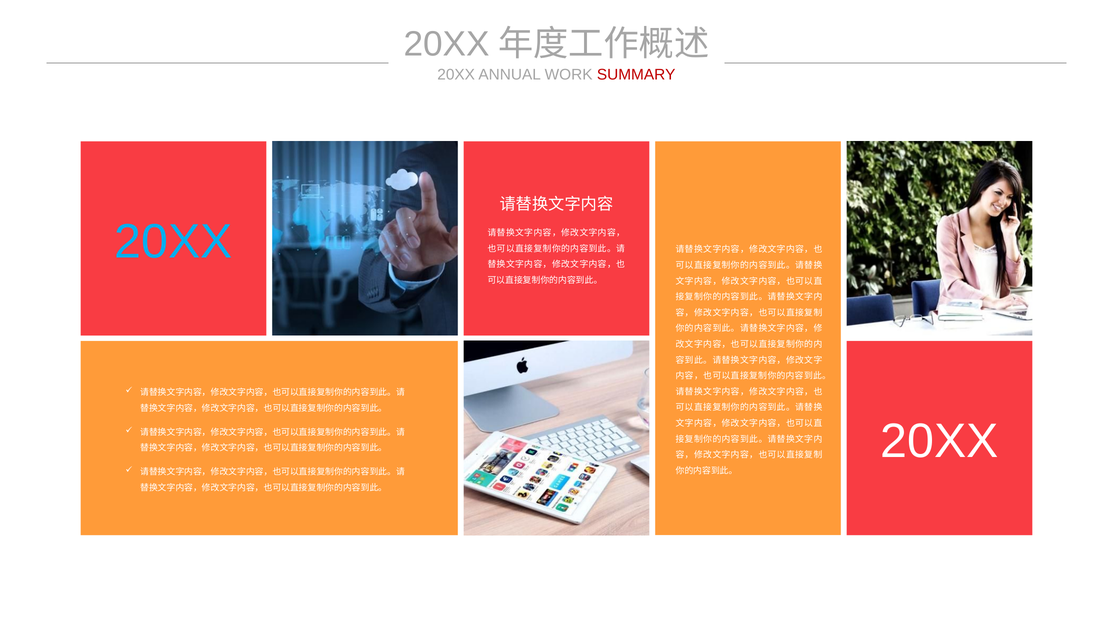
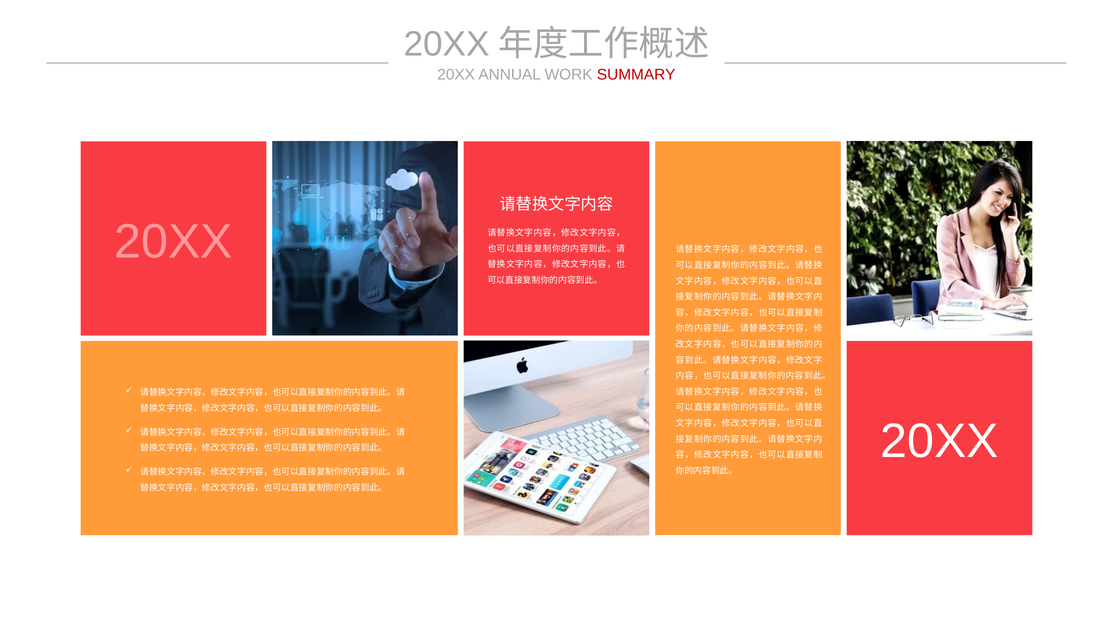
20XX colour: light blue -> pink (173, 242)
